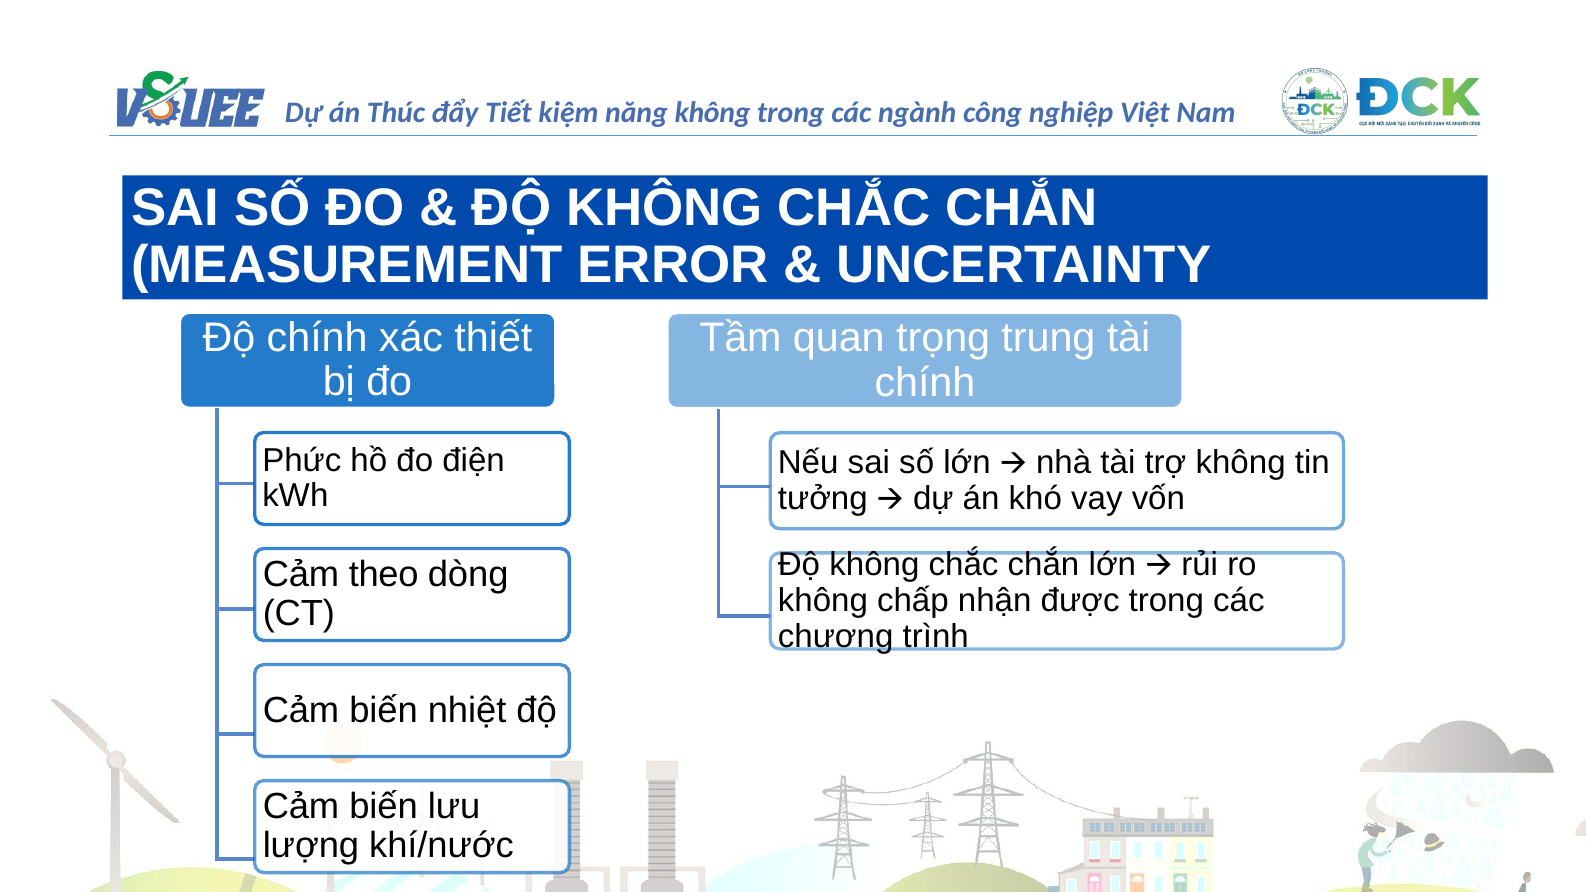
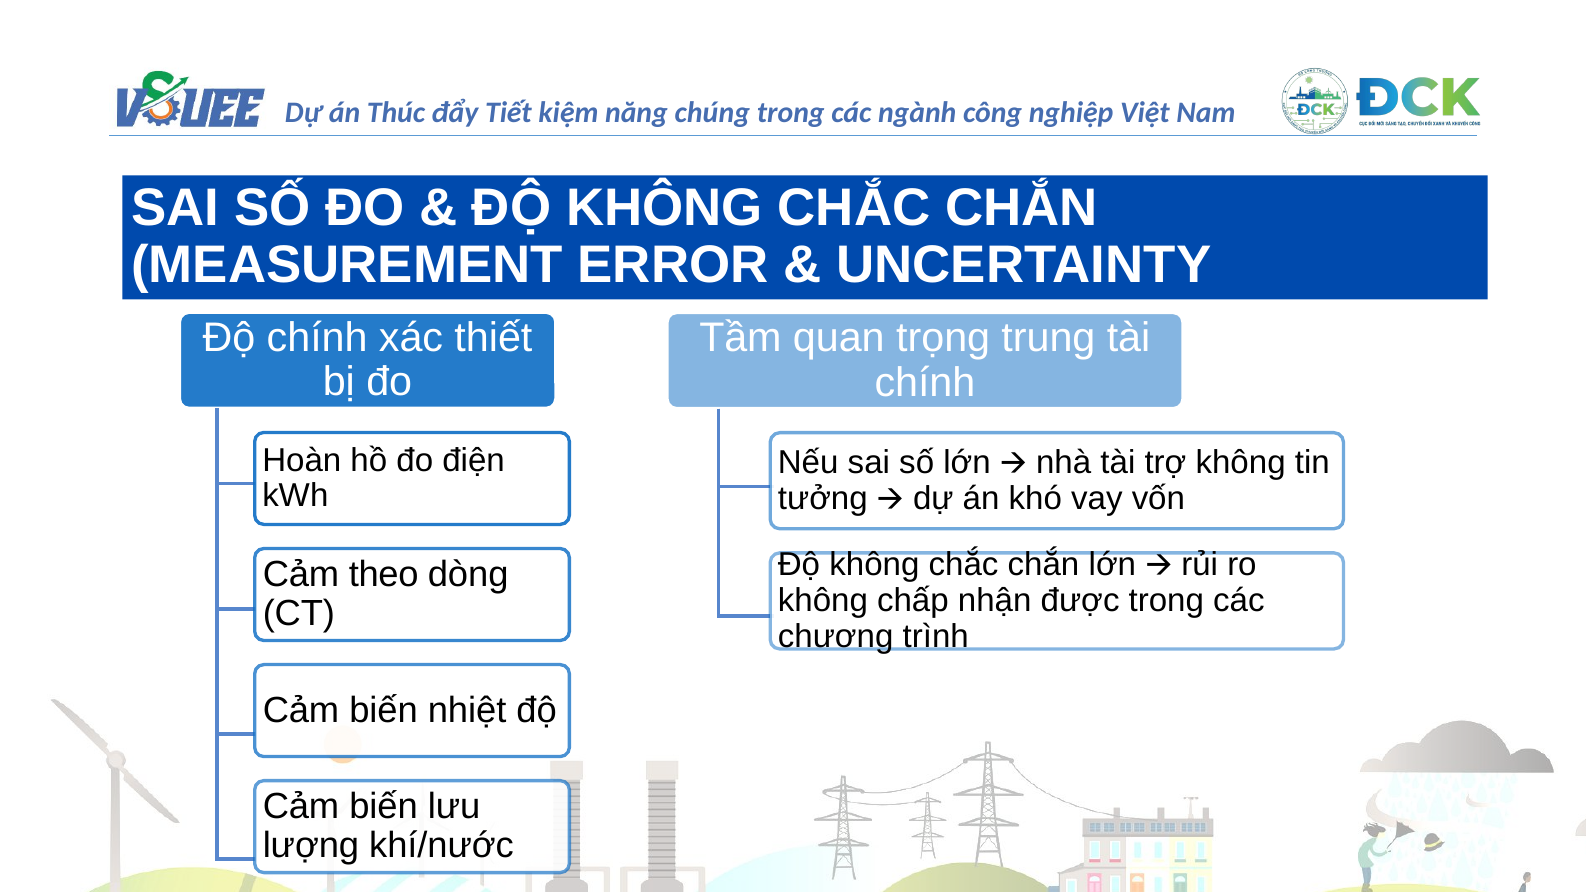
không: không -> chúng (712, 113)
Phức: Phức -> Hoàn (302, 460)
